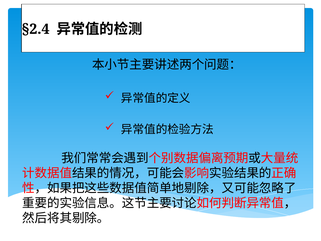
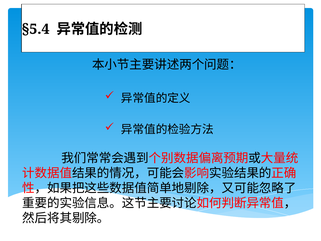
§2.4: §2.4 -> §5.4 (36, 29)
